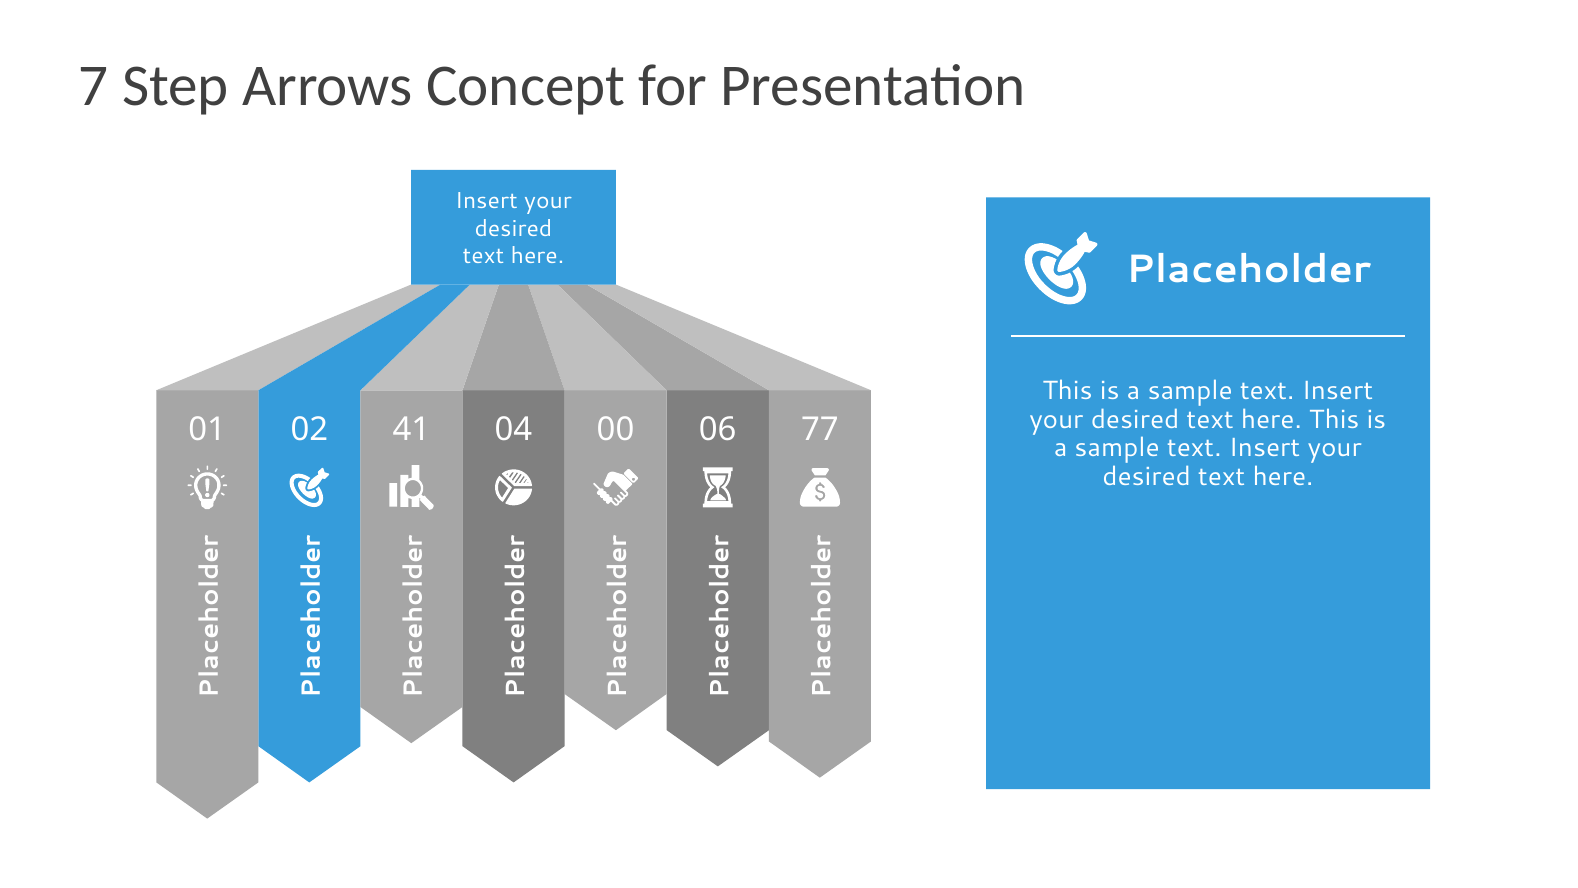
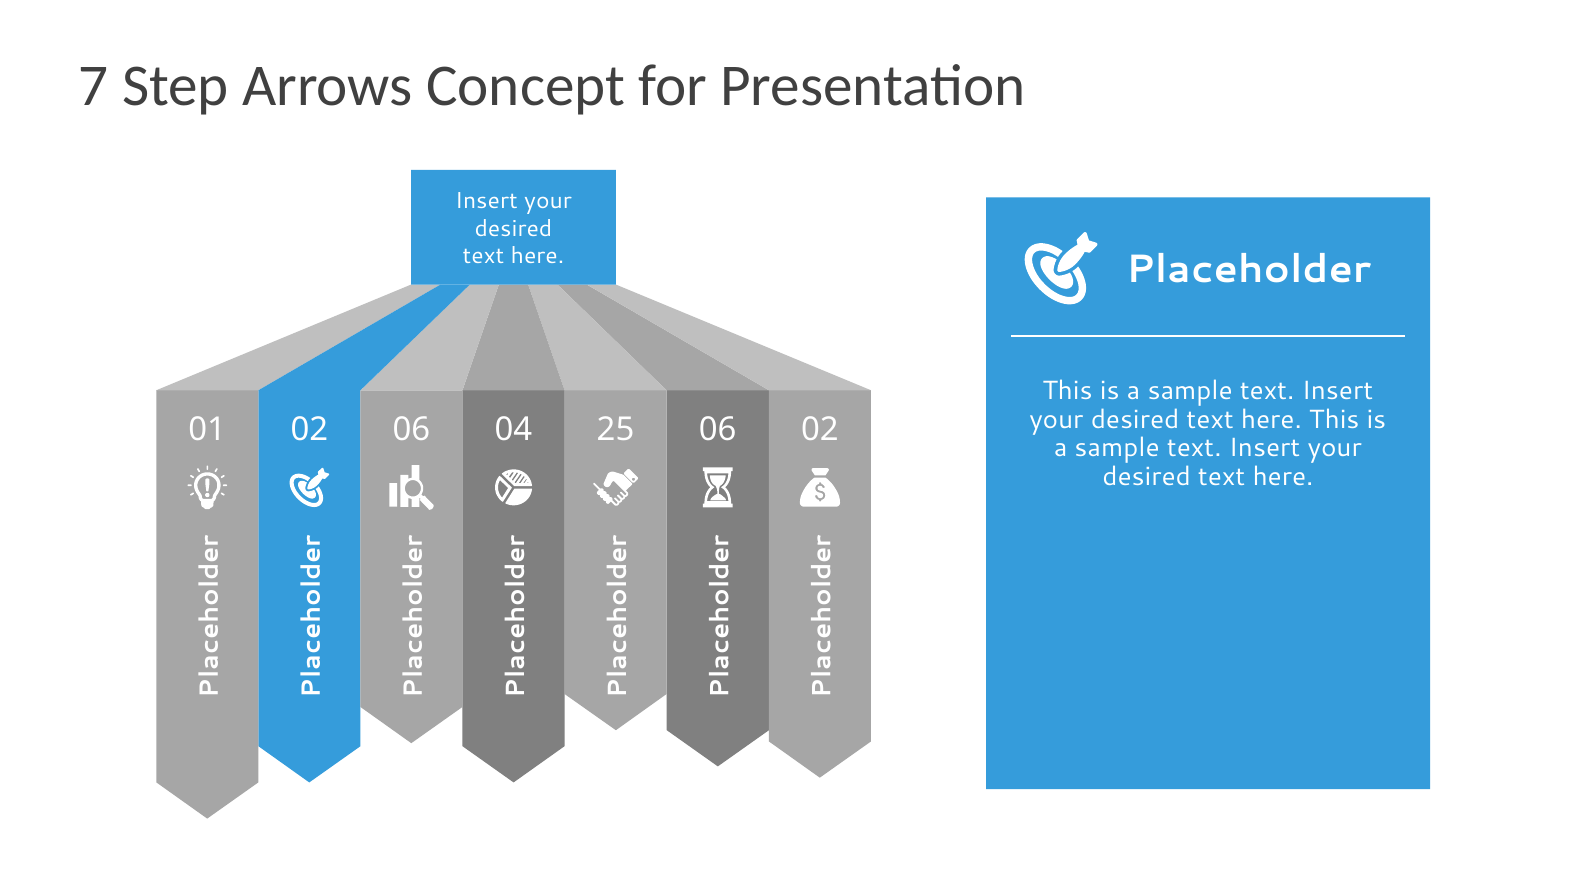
02 41: 41 -> 06 (411, 429)
00: 00 -> 25 (616, 429)
06 77: 77 -> 02 (820, 429)
